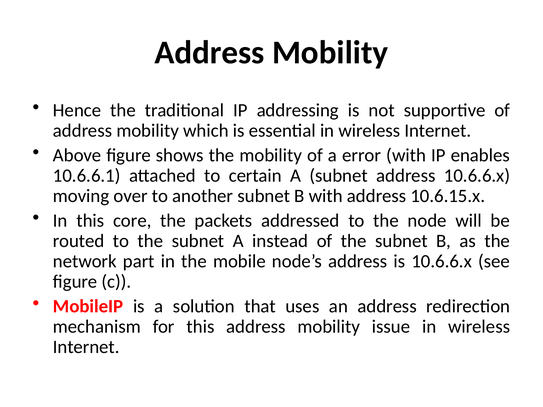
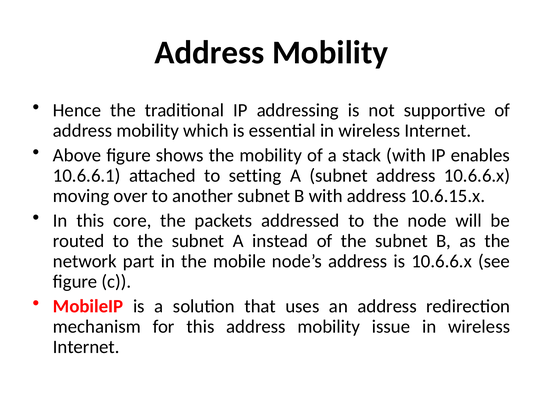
error: error -> stack (362, 155)
certain: certain -> setting (255, 176)
